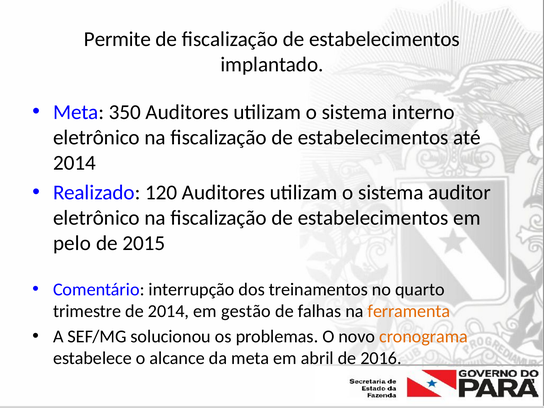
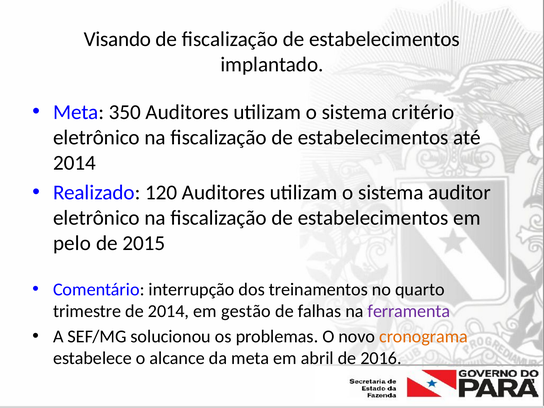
Permite: Permite -> Visando (117, 39)
interno: interno -> critério (423, 112)
ferramenta colour: orange -> purple (409, 311)
